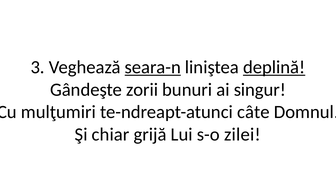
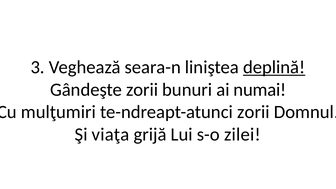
seara-n underline: present -> none (153, 67)
singur: singur -> numai (260, 90)
te-ndreapt-atunci câte: câte -> zorii (253, 112)
chiar: chiar -> viaţa (110, 134)
